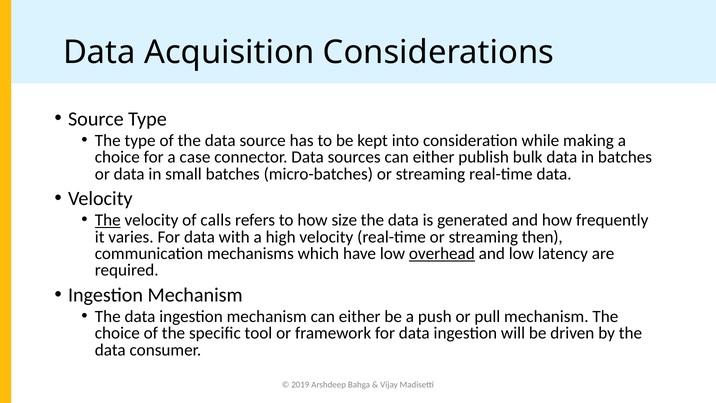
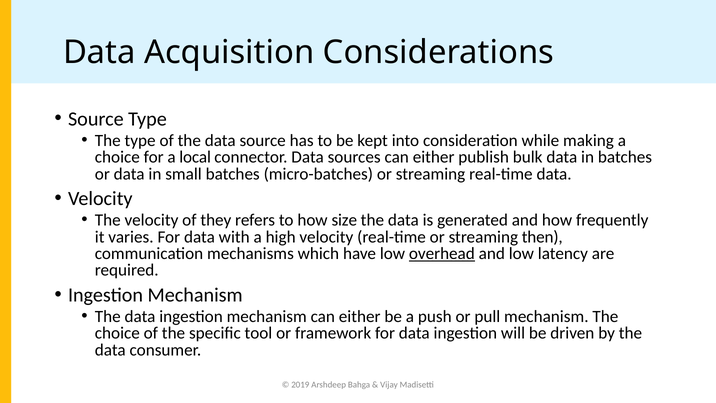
case: case -> local (195, 157)
The underline: present -> none (108, 220)
calls: calls -> they (216, 220)
